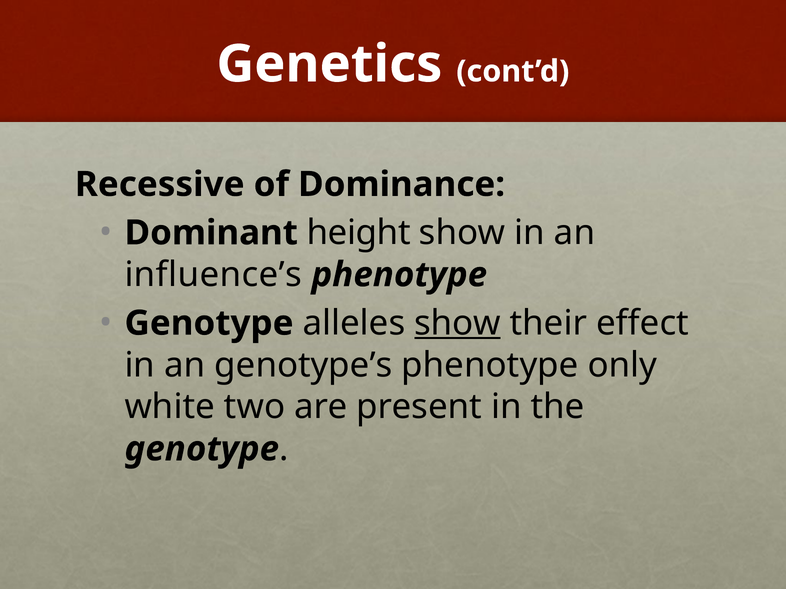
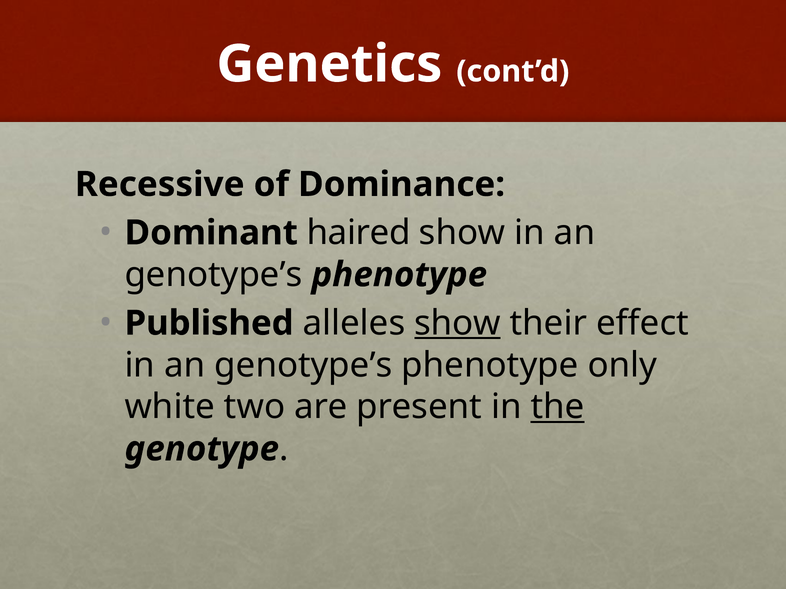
height: height -> haired (359, 233)
influence’s: influence’s -> genotype’s (213, 275)
Genotype: Genotype -> Published (209, 323)
the underline: none -> present (558, 407)
